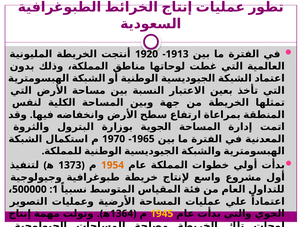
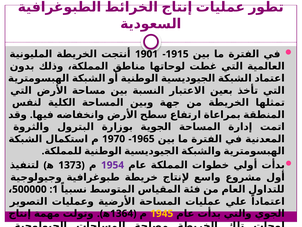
1920: 1920 -> 1901 (147, 54)
1913: 1913 -> 1915 (177, 54)
1954 colour: orange -> purple (113, 165)
